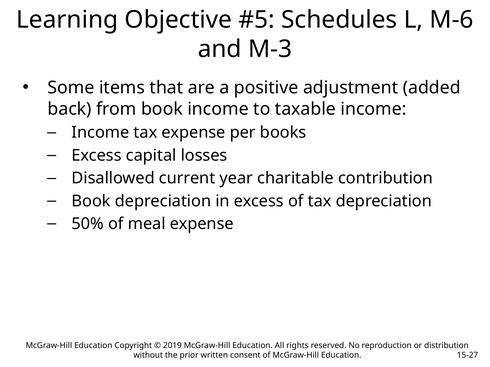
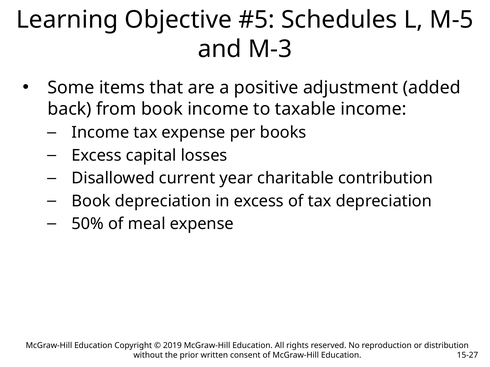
M-6: M-6 -> M-5 (452, 20)
